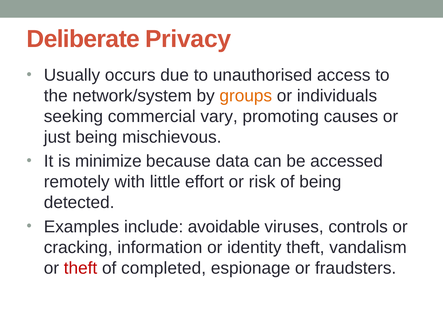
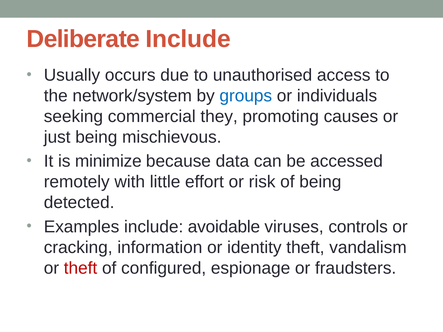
Deliberate Privacy: Privacy -> Include (188, 39)
groups colour: orange -> blue (246, 96)
vary: vary -> they (219, 117)
completed: completed -> configured (164, 268)
